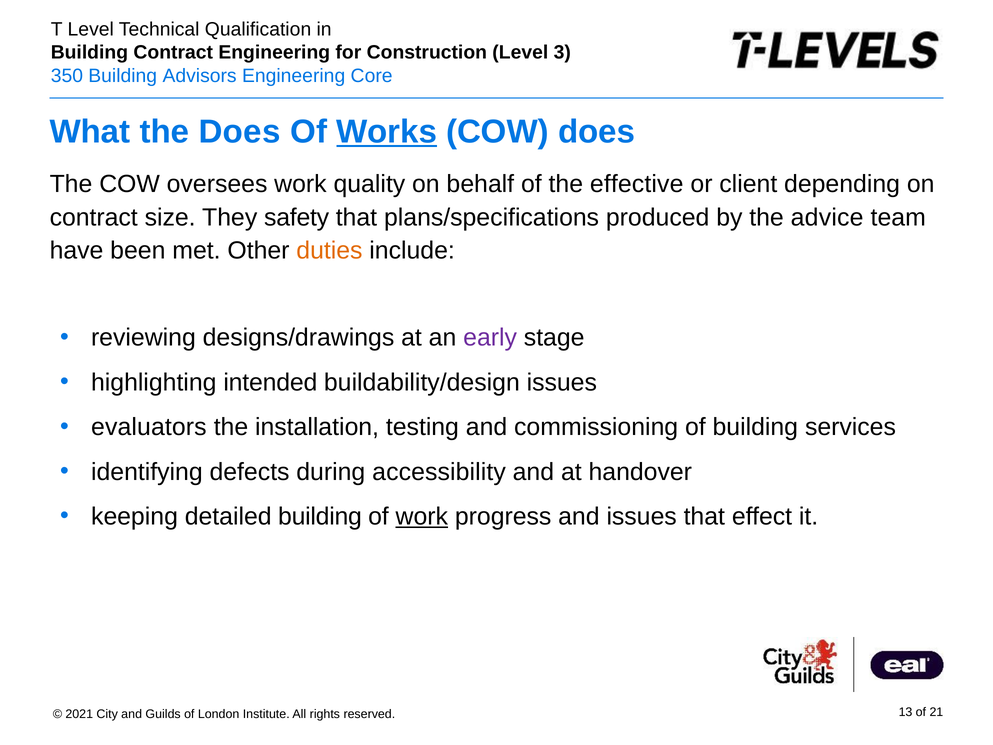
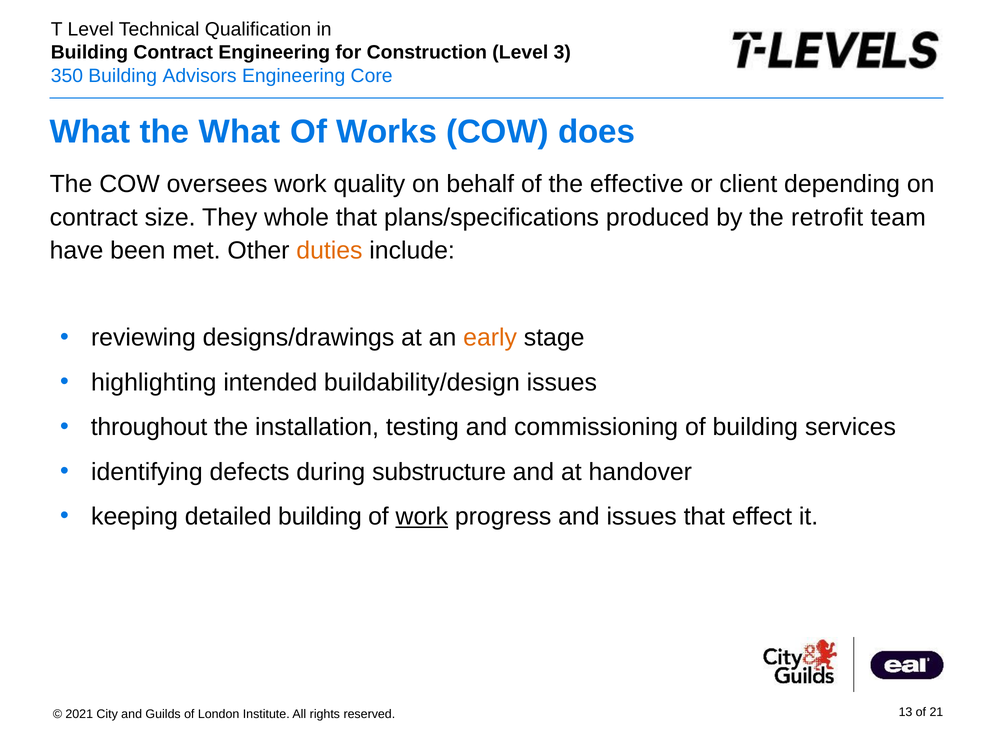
the Does: Does -> What (240, 132)
Works underline: present -> none (387, 132)
safety: safety -> whole (297, 217)
advice: advice -> retrofit (827, 217)
early colour: purple -> orange (490, 338)
evaluators: evaluators -> throughout (149, 427)
accessibility: accessibility -> substructure (439, 472)
